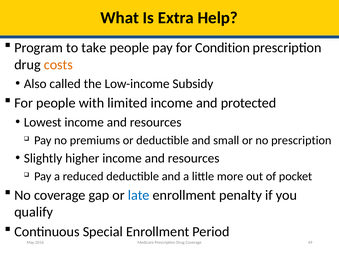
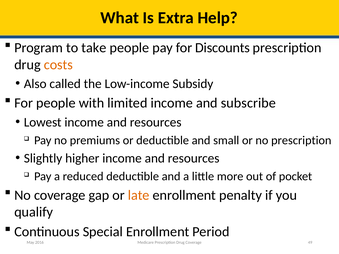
Condition: Condition -> Discounts (223, 48)
protected: protected -> subscribe (248, 103)
late colour: blue -> orange (139, 195)
